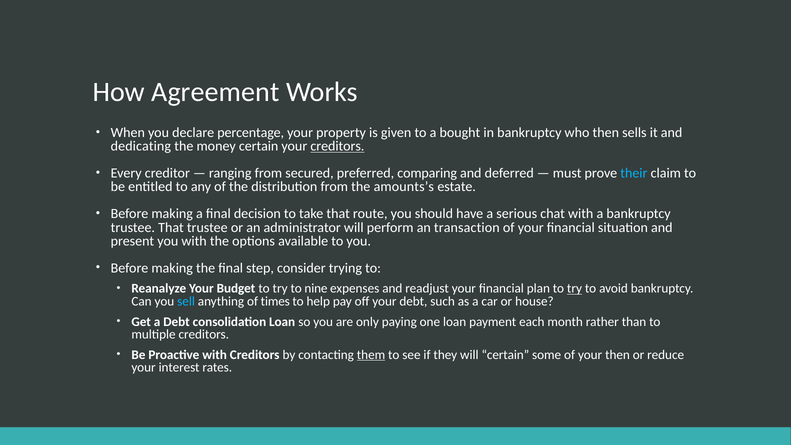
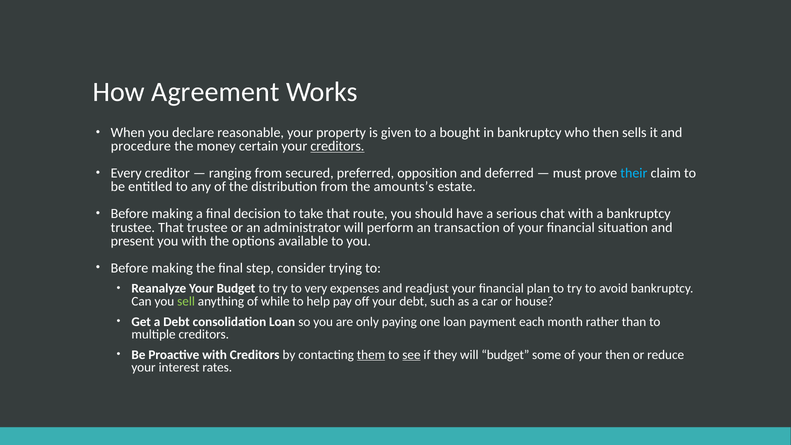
percentage: percentage -> reasonable (251, 133)
dedicating: dedicating -> procedure (141, 146)
comparing: comparing -> opposition (427, 173)
nine: nine -> very (316, 289)
try underline: present -> none (574, 289)
sell colour: light blue -> light green (186, 301)
times: times -> while (275, 301)
see underline: none -> present (411, 355)
will certain: certain -> budget (505, 355)
